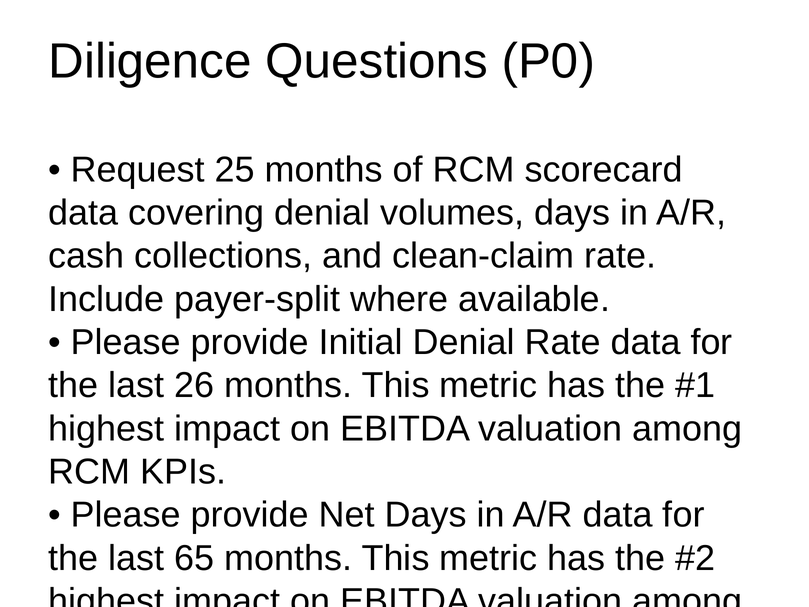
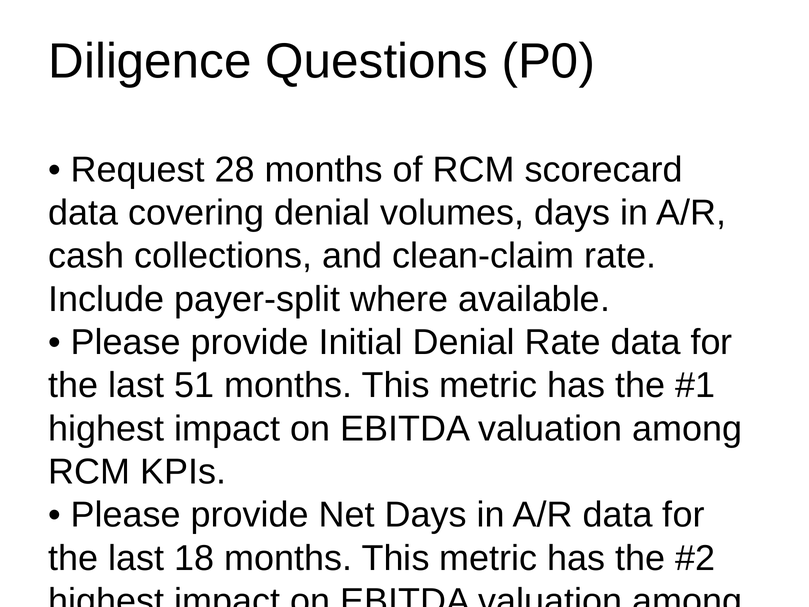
25: 25 -> 28 (235, 170)
26: 26 -> 51 (194, 385)
65: 65 -> 18 (194, 558)
